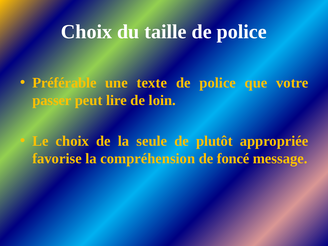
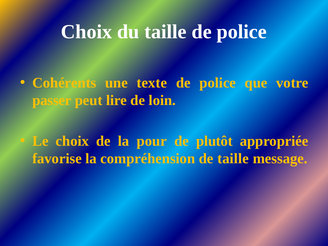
Préférable: Préférable -> Cohérents (64, 83)
seule: seule -> pour (152, 141)
de foncé: foncé -> taille (233, 159)
